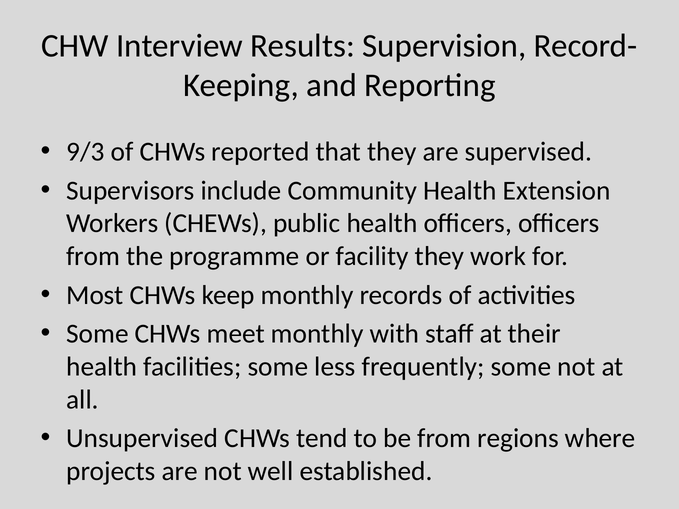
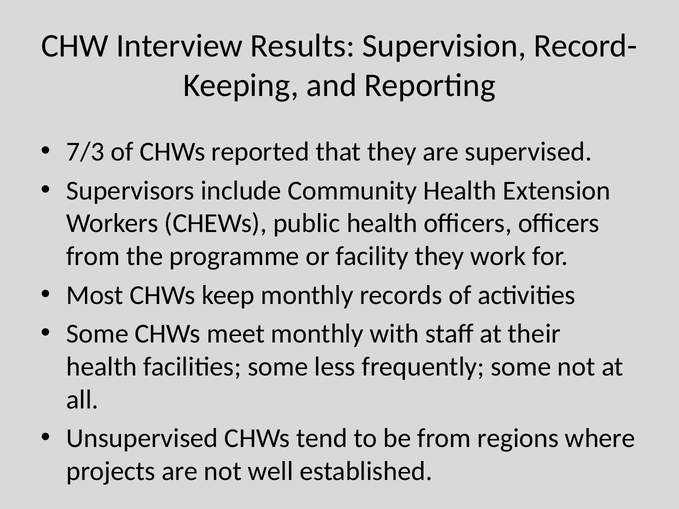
9/3: 9/3 -> 7/3 (85, 152)
